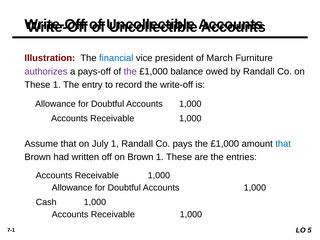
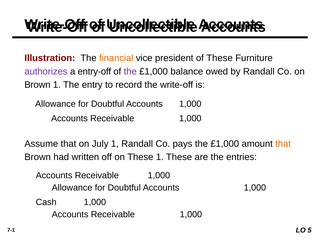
financial colour: blue -> orange (116, 58)
of March: March -> These (220, 58)
pays-off: pays-off -> entry-off (94, 71)
These: These -> Brown (37, 85)
that colour: blue -> orange (283, 144)
on Brown: Brown -> These (140, 157)
